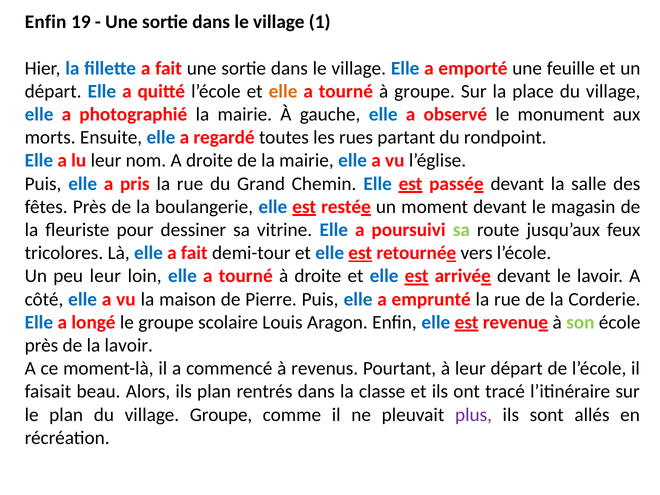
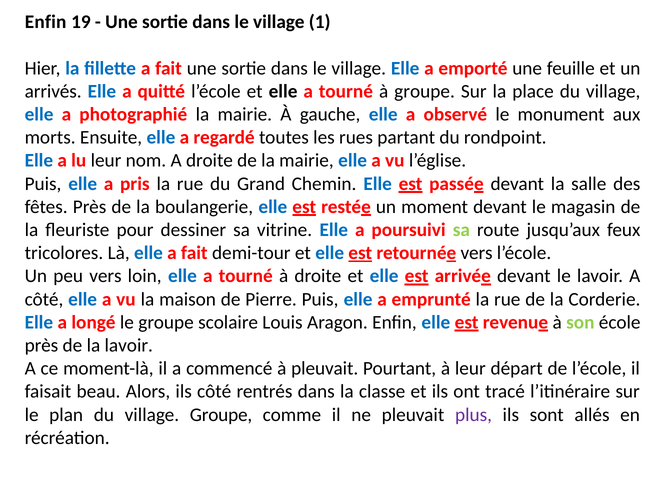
départ: départ -> arrivés (53, 91)
elle colour: orange -> black (283, 91)
peu leur: leur -> vers (105, 276)
à revenus: revenus -> pleuvait (325, 369)
ils plan: plan -> côté (214, 392)
